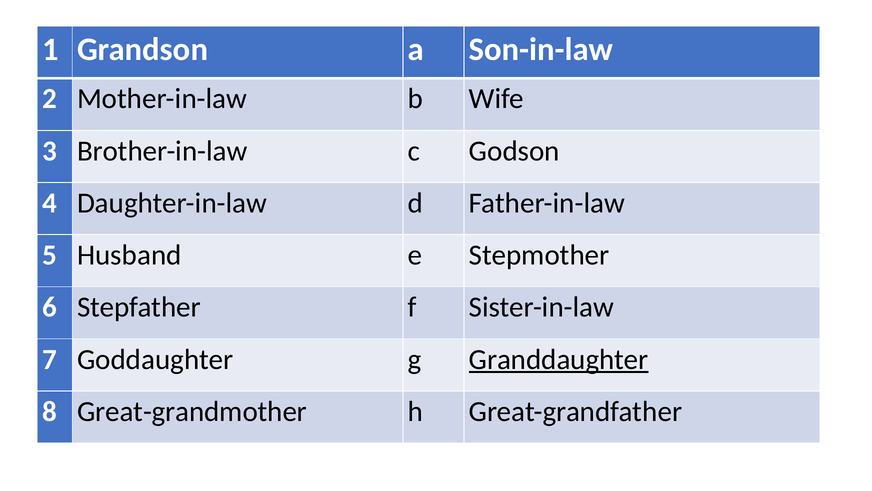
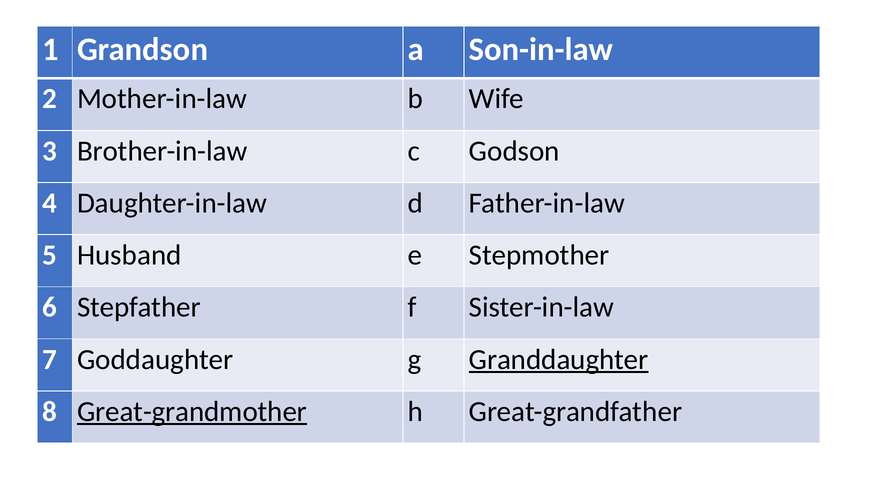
Great-grandmother underline: none -> present (192, 411)
